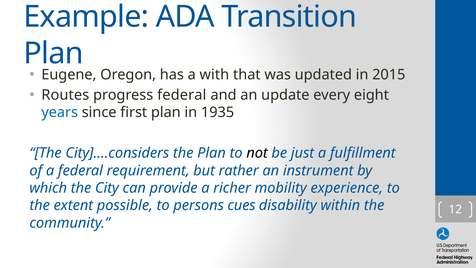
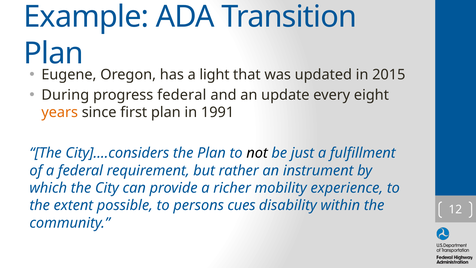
with: with -> light (214, 75)
Routes: Routes -> During (65, 95)
years colour: blue -> orange (60, 112)
1935: 1935 -> 1991 (218, 112)
